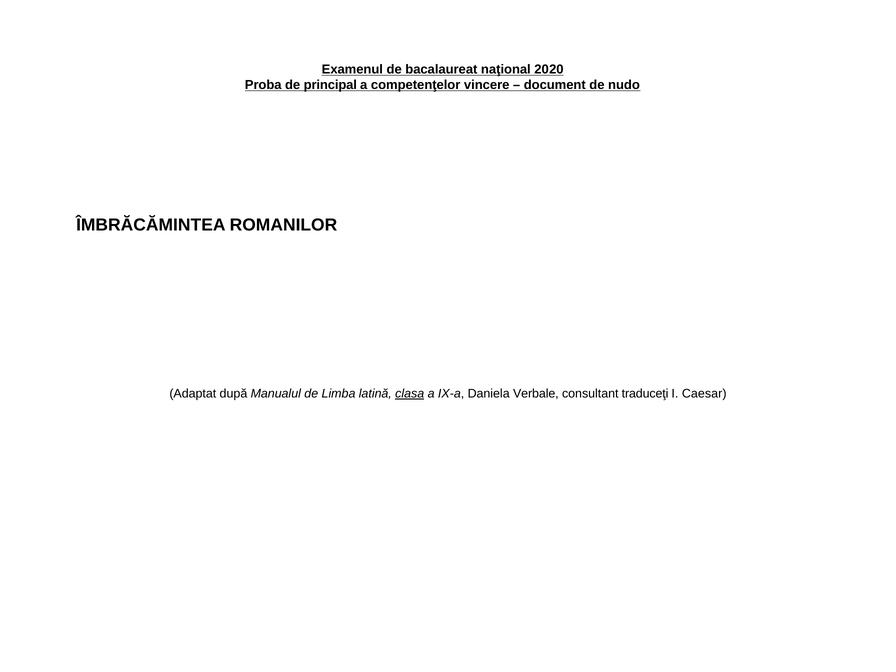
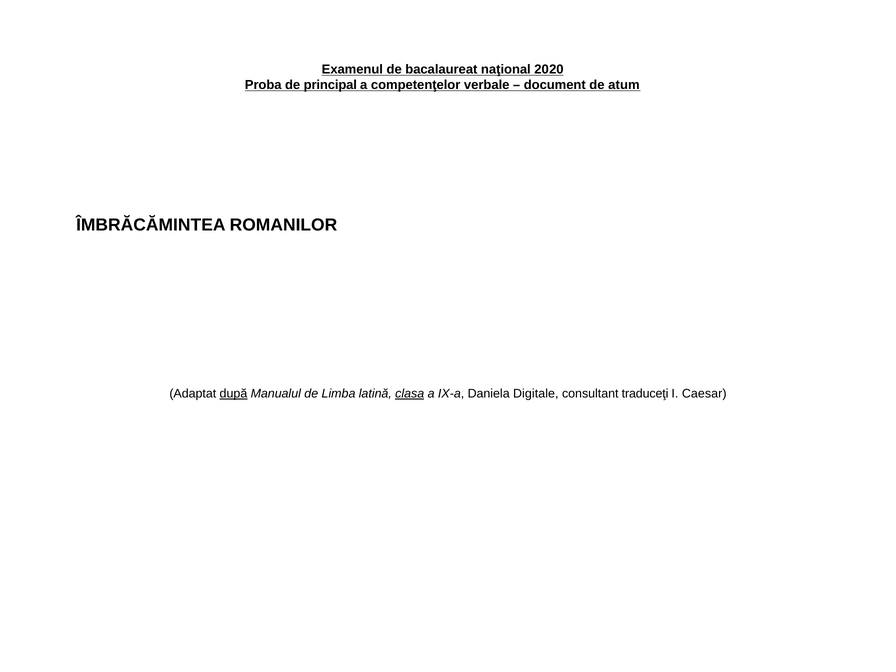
vincere: vincere -> verbale (487, 85)
nudo: nudo -> atum (624, 85)
după underline: none -> present (233, 394)
Verbale: Verbale -> Digitale (536, 394)
